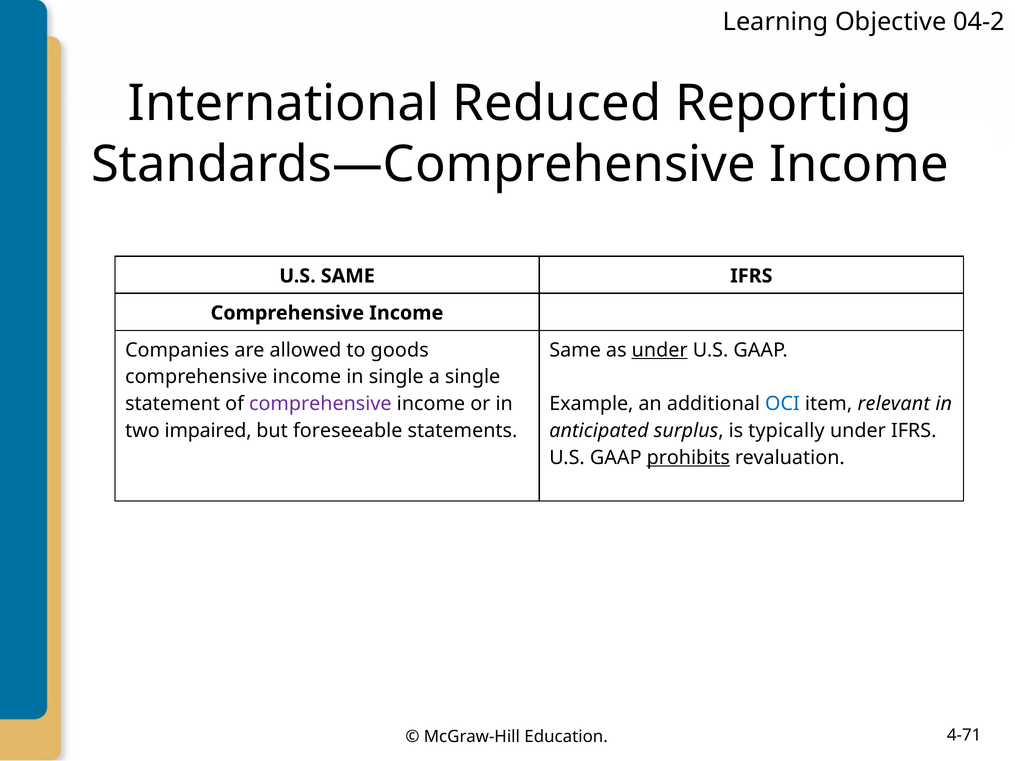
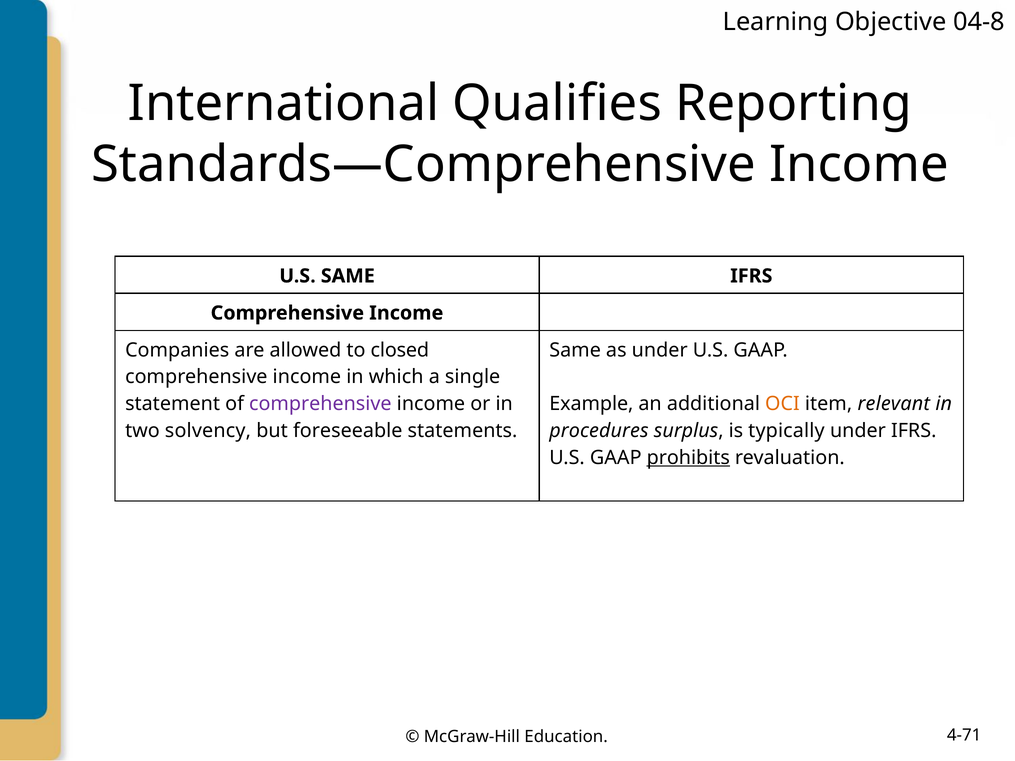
04-2: 04-2 -> 04-8 (979, 22)
Reduced: Reduced -> Qualifies (557, 104)
goods: goods -> closed (400, 350)
under underline: present -> none (660, 350)
in single: single -> which (396, 377)
OCI colour: blue -> orange (782, 404)
impaired: impaired -> solvency (208, 431)
anticipated: anticipated -> procedures (599, 431)
